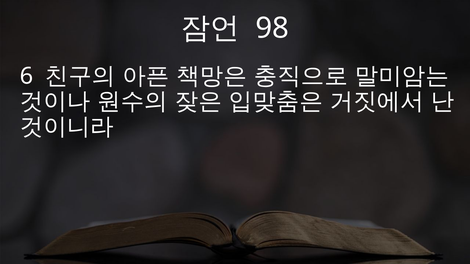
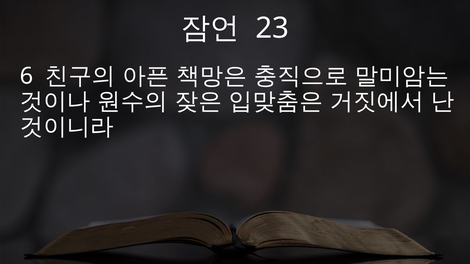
98: 98 -> 23 (272, 28)
